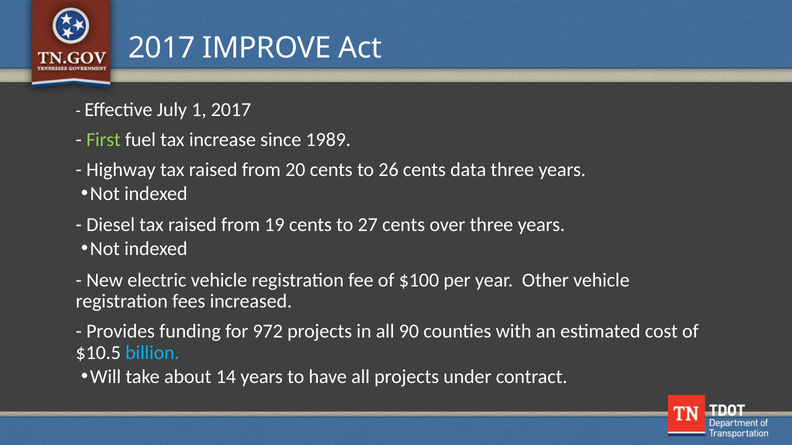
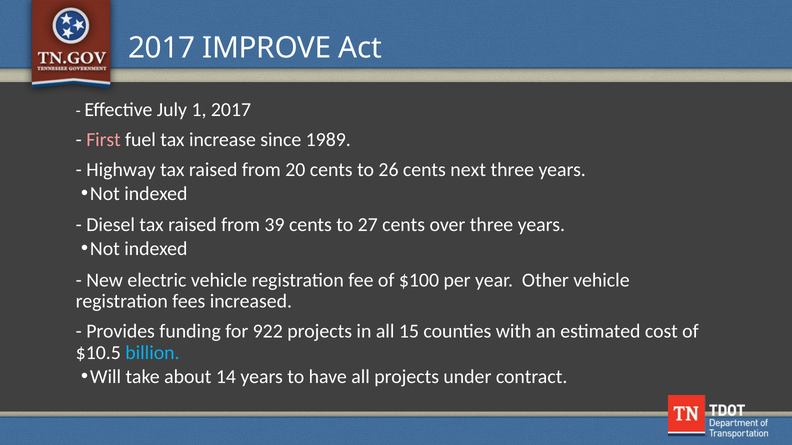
First colour: light green -> pink (103, 140)
data: data -> next (468, 170)
19: 19 -> 39 (275, 225)
972: 972 -> 922 (268, 332)
90: 90 -> 15 (409, 332)
